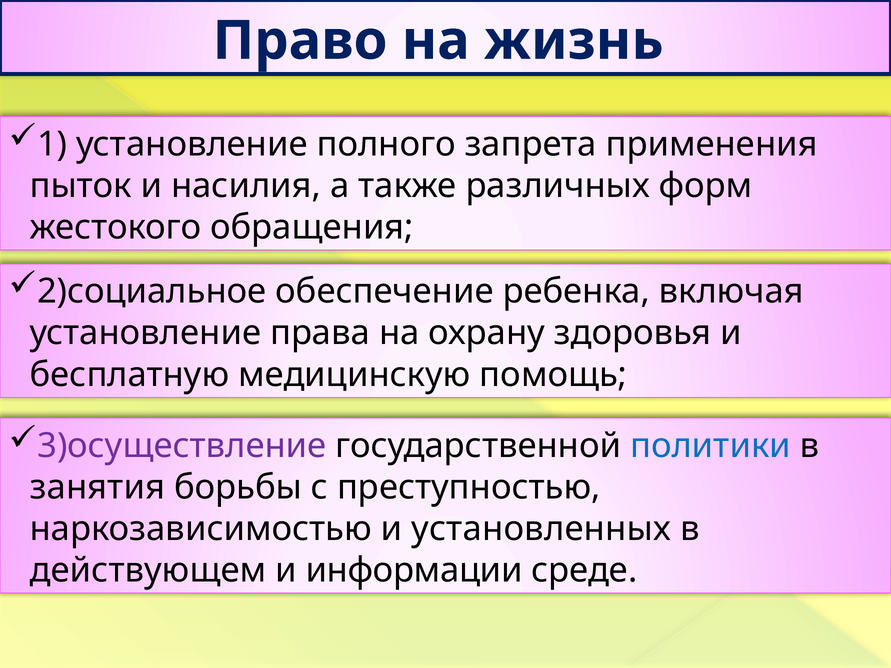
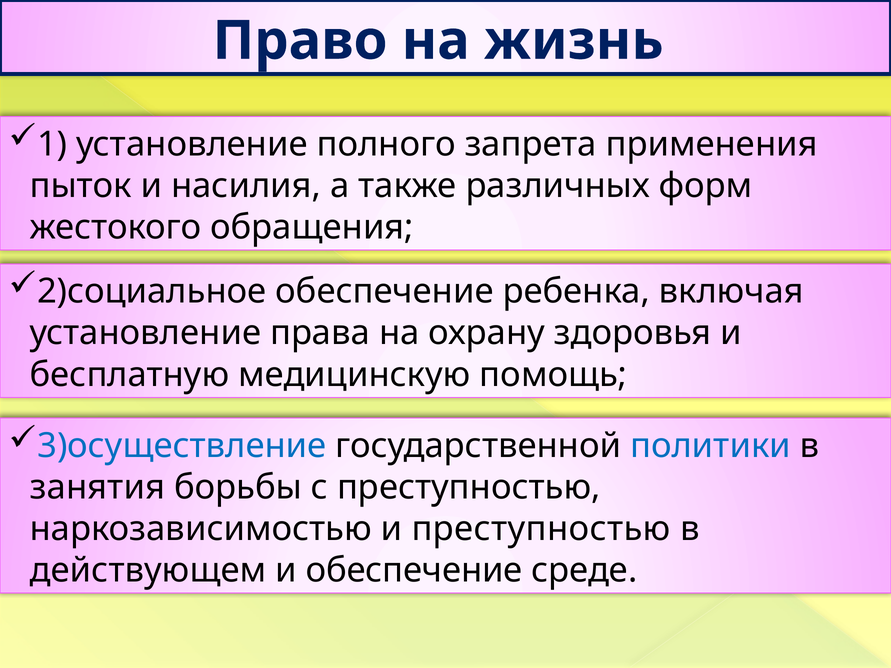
3)осуществление colour: purple -> blue (182, 446)
и установленных: установленных -> преступностью (541, 529)
и информации: информации -> обеспечение (414, 571)
